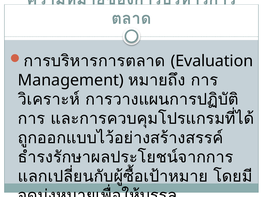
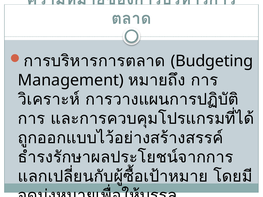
Evaluation: Evaluation -> Budgeting (212, 61)
